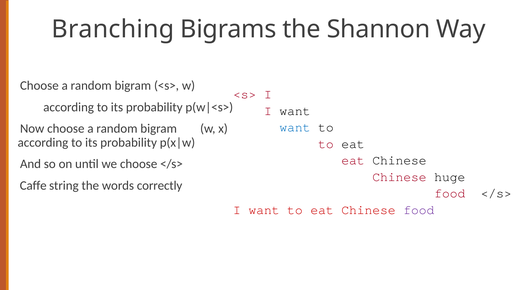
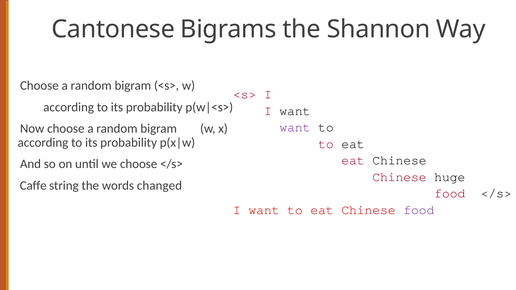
Branching: Branching -> Cantonese (113, 29)
want colour: blue -> purple (295, 127)
correctly: correctly -> changed (159, 186)
